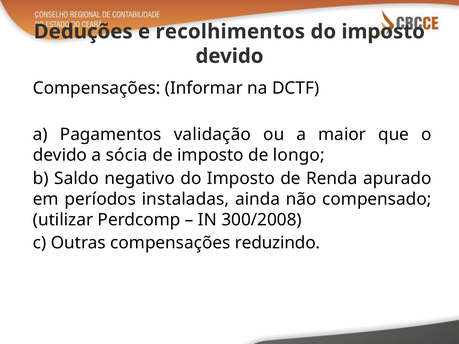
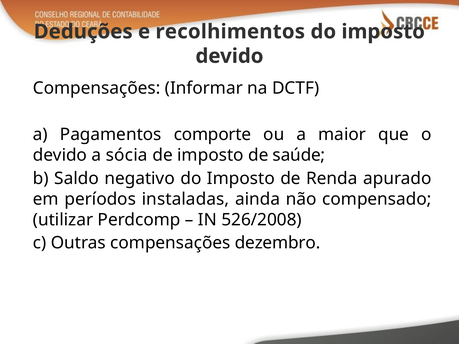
validação: validação -> comporte (213, 135)
longo: longo -> saúde (299, 155)
300/2008: 300/2008 -> 526/2008 (262, 220)
reduzindo: reduzindo -> dezembro (278, 243)
